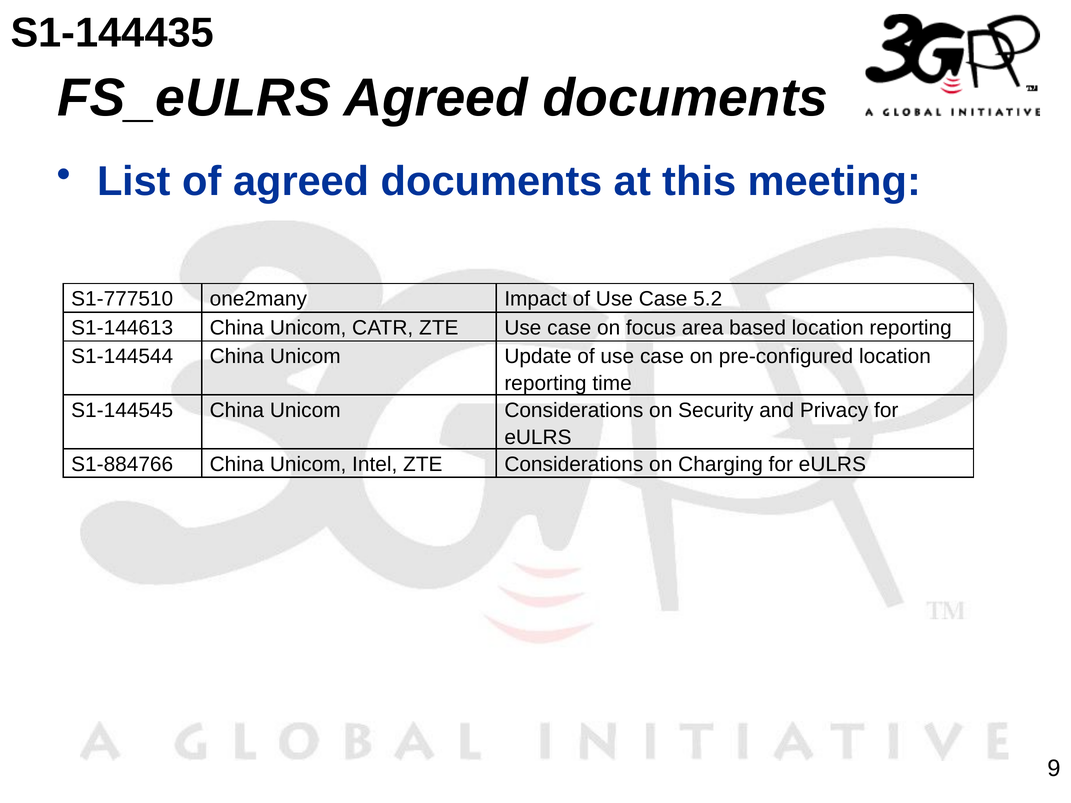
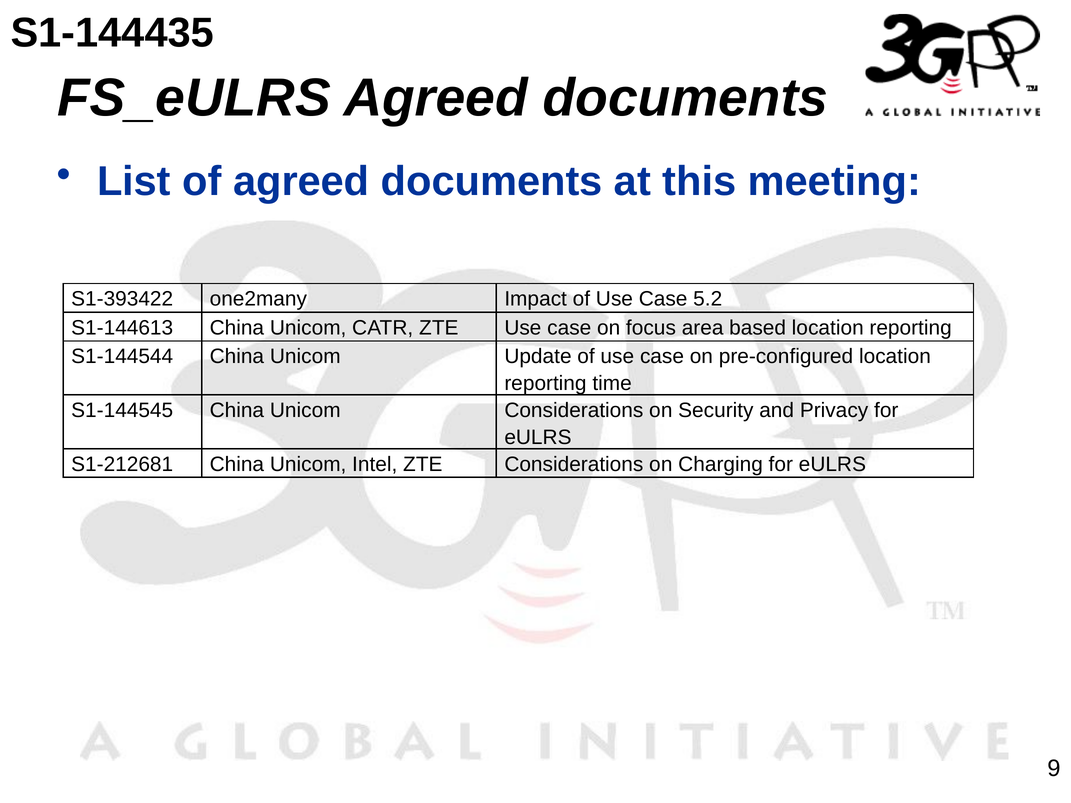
S1-777510: S1-777510 -> S1-393422 (122, 299)
S1-884766: S1-884766 -> S1-212681 (122, 464)
